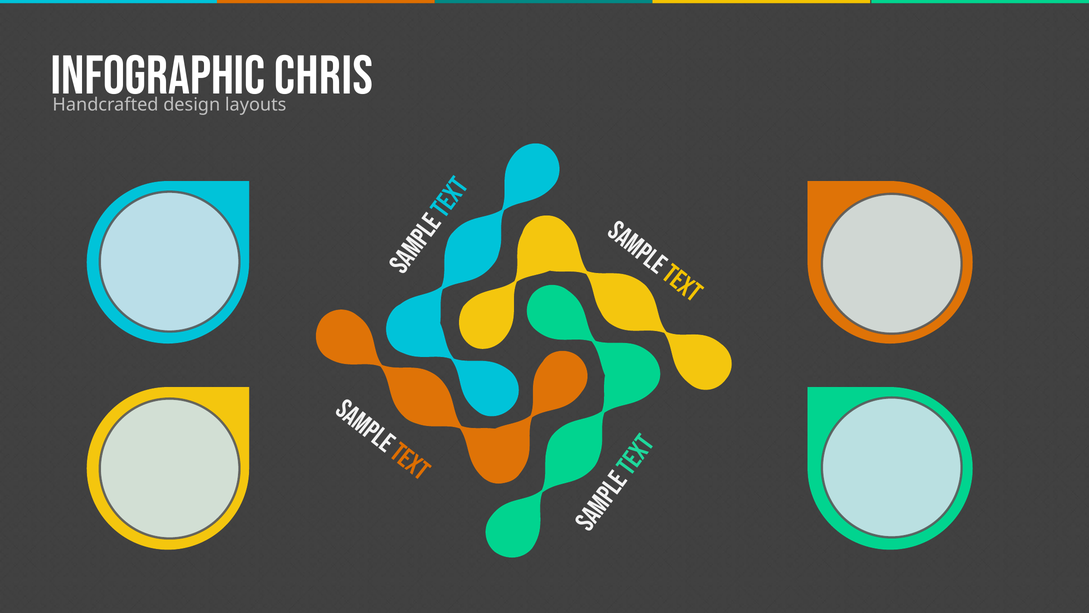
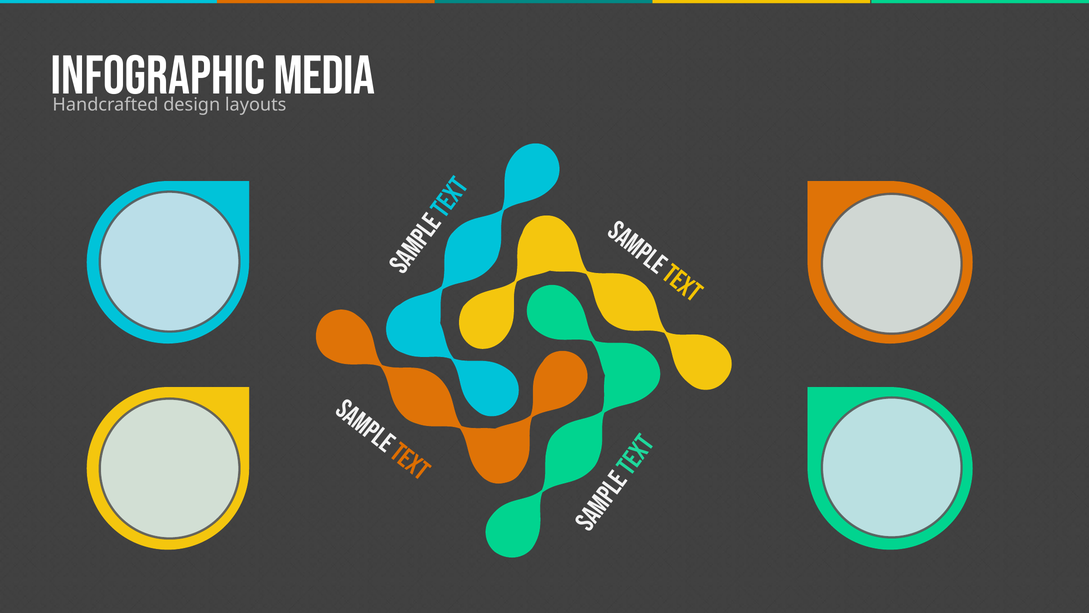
CHRIS: CHRIS -> MEDIA (324, 76)
